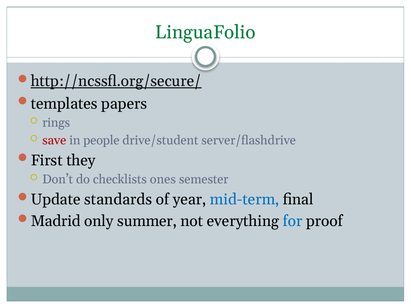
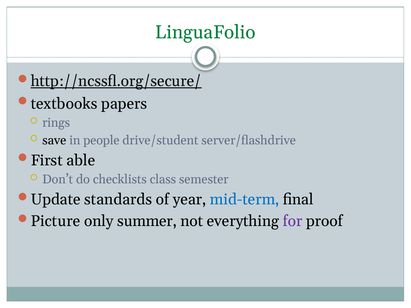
templates: templates -> textbooks (64, 104)
save colour: red -> black (54, 140)
they: they -> able (81, 160)
ones: ones -> class (163, 180)
Madrid: Madrid -> Picture (55, 221)
for colour: blue -> purple (293, 221)
